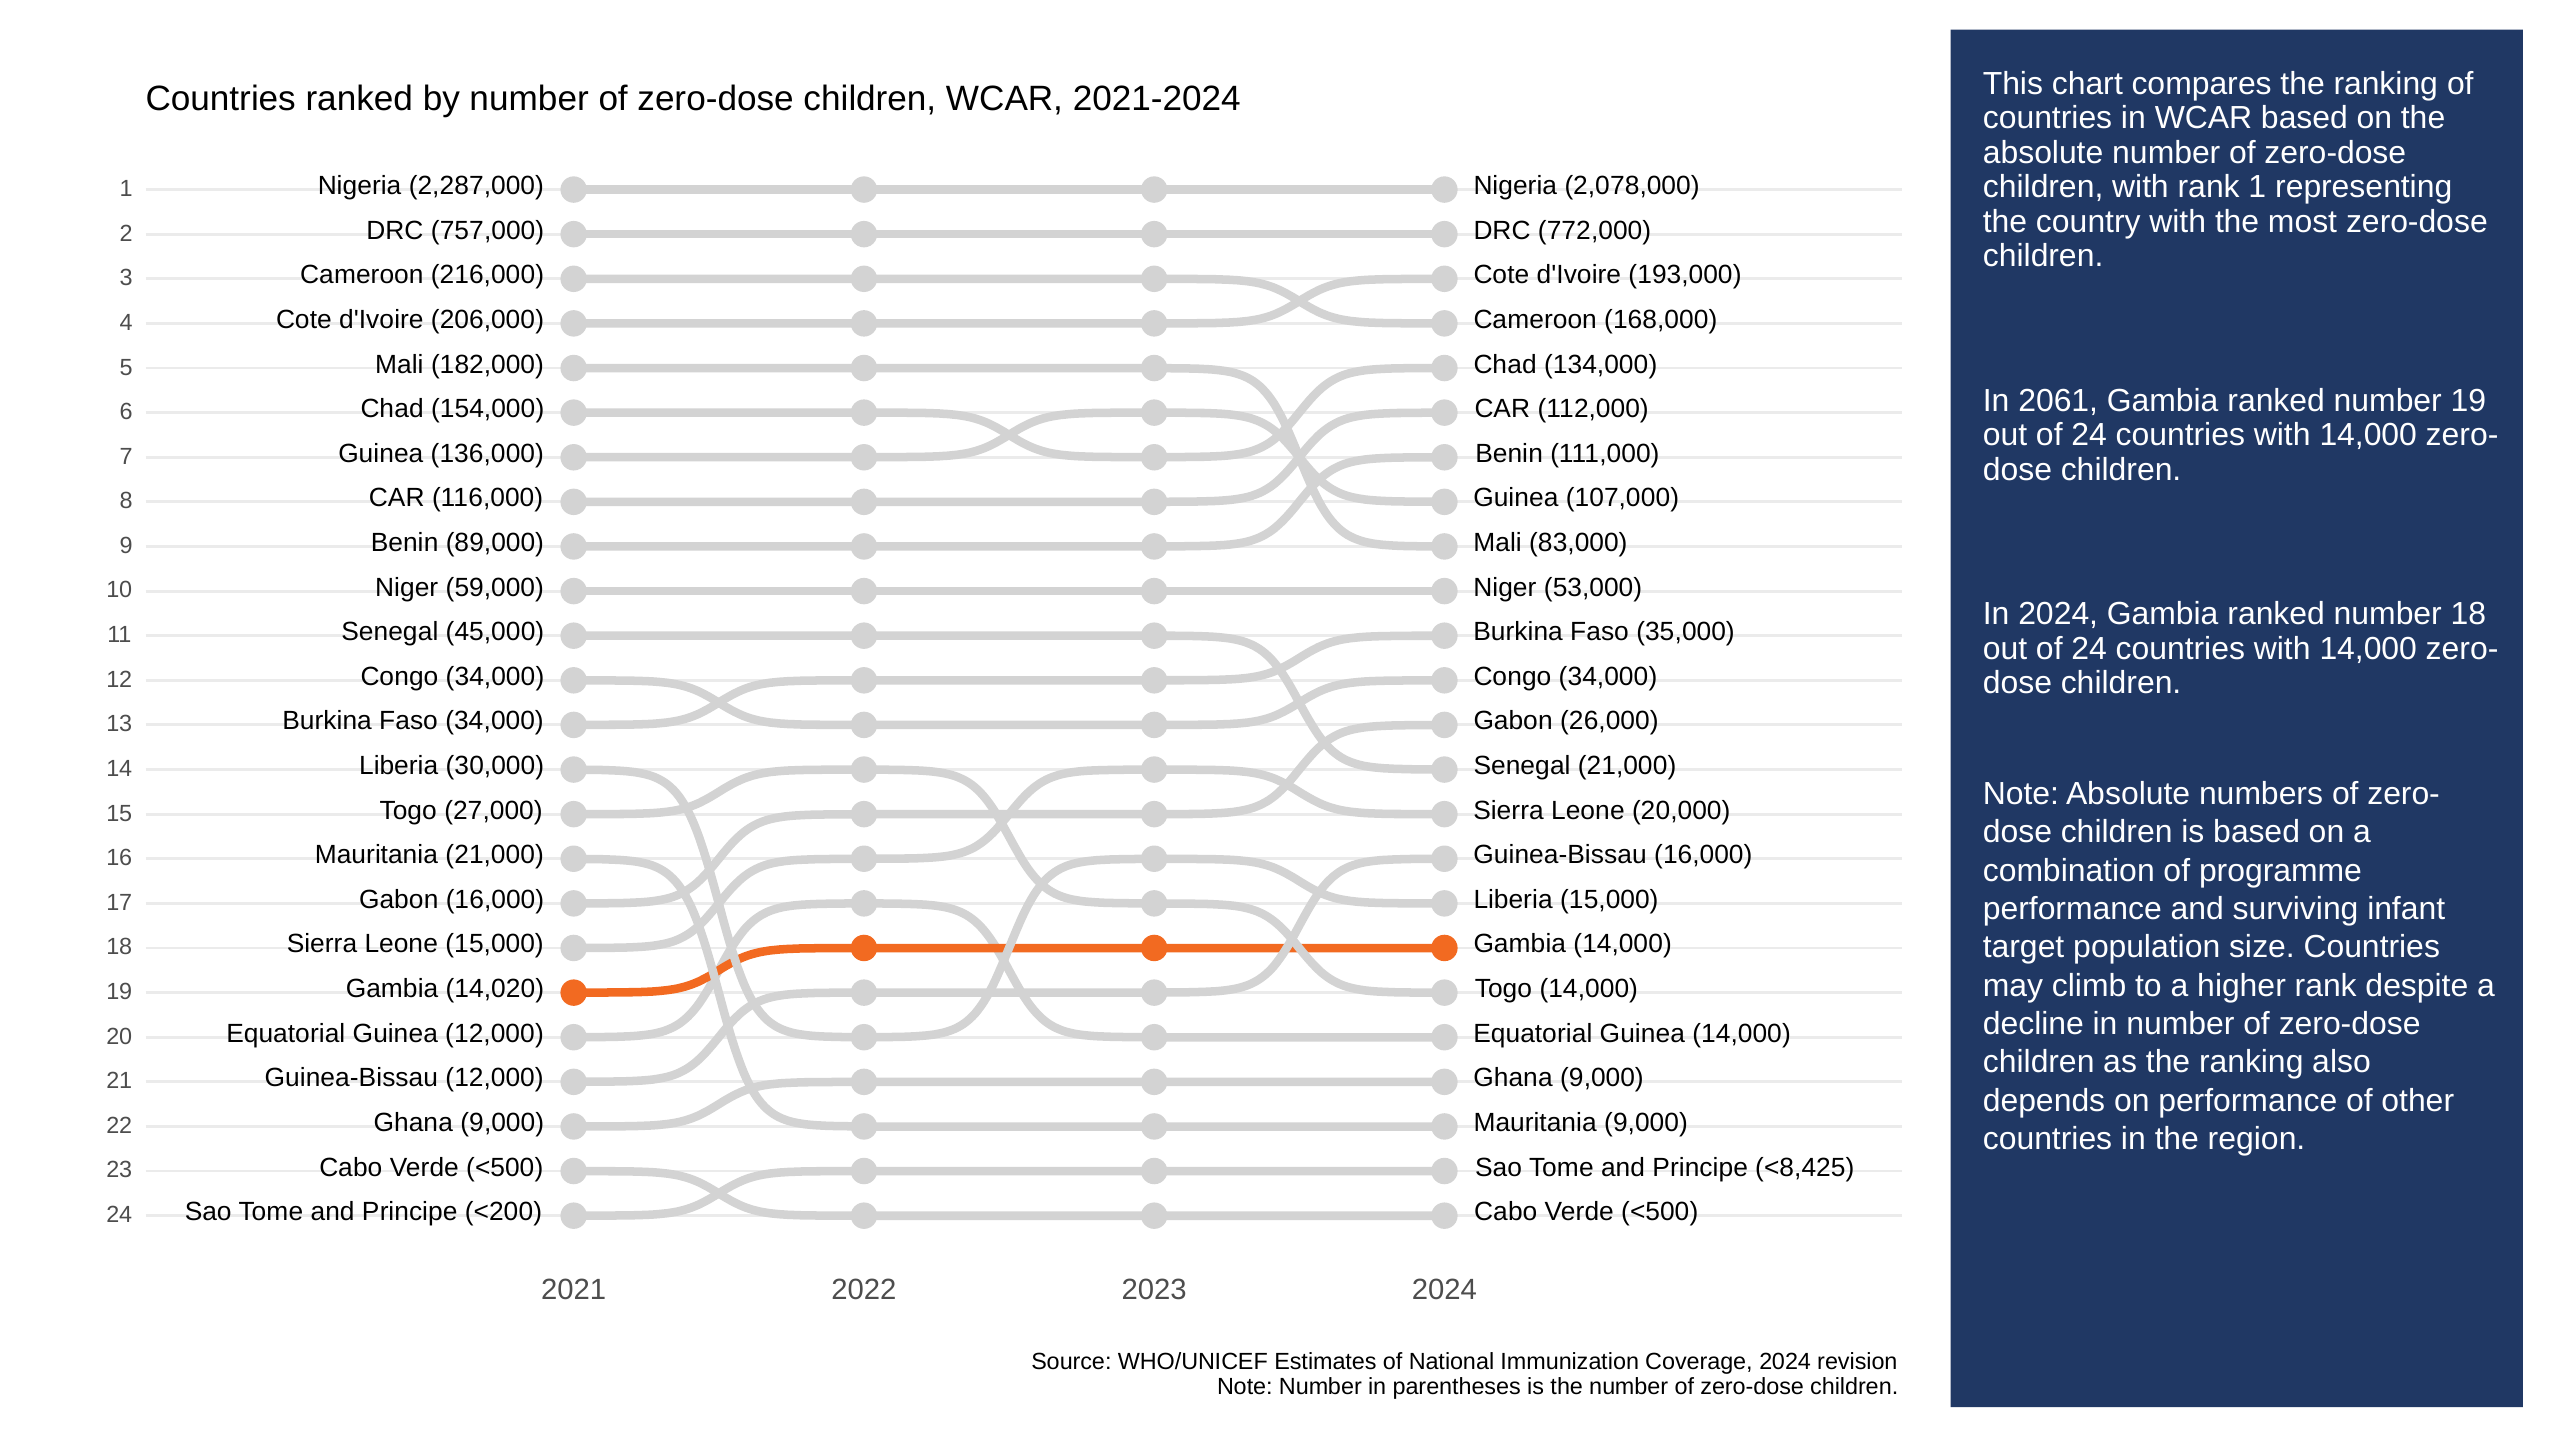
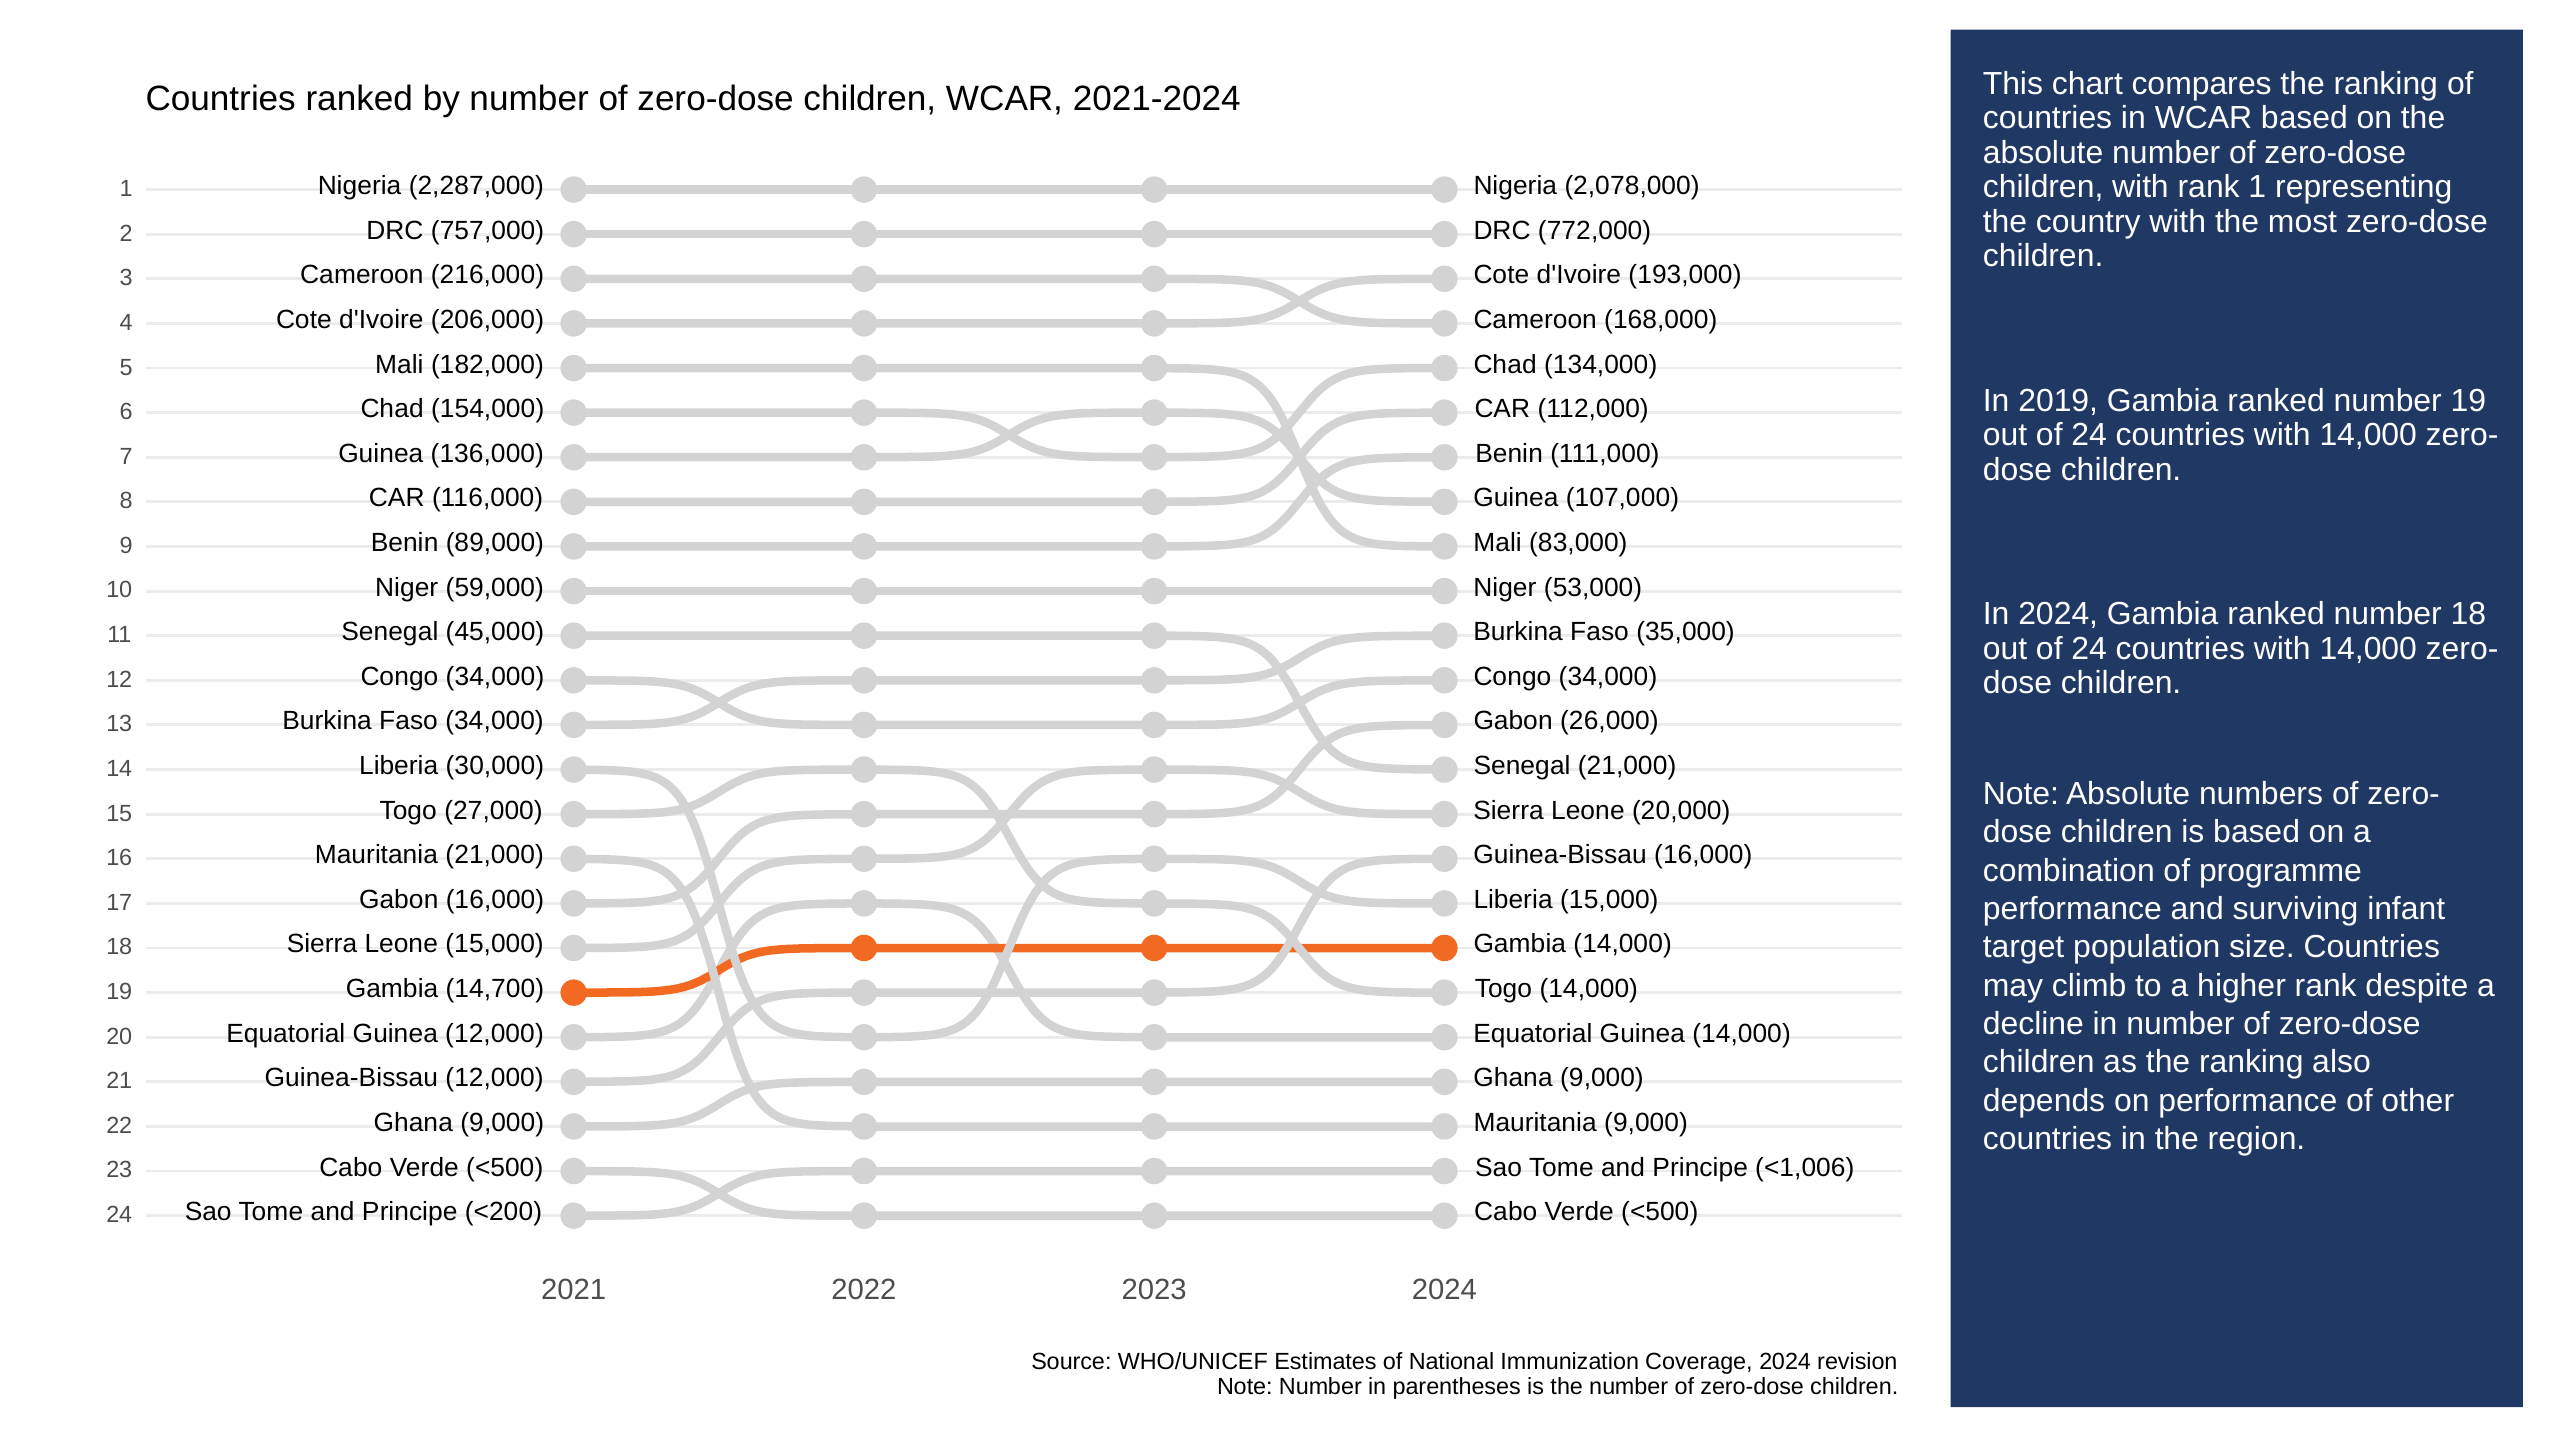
2061: 2061 -> 2019 (2058, 401)
14,020: 14,020 -> 14,700 (495, 989)
<8,425: <8,425 -> <1,006 (1805, 1168)
